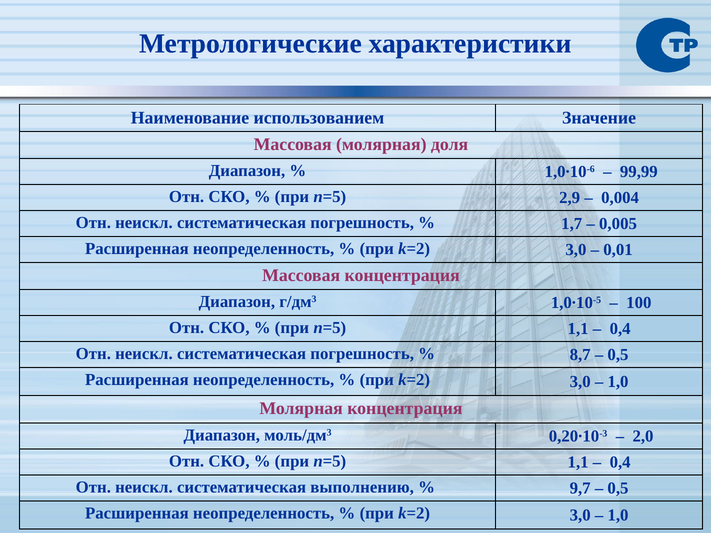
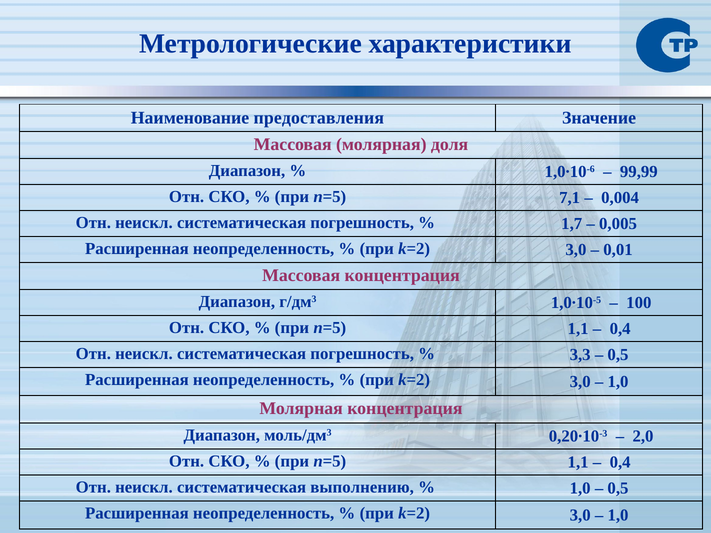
использованием: использованием -> предоставления (319, 118)
2,9: 2,9 -> 7,1 (570, 198)
8,7: 8,7 -> 3,3 (580, 355)
9,7: 9,7 -> 1,0 (580, 488)
